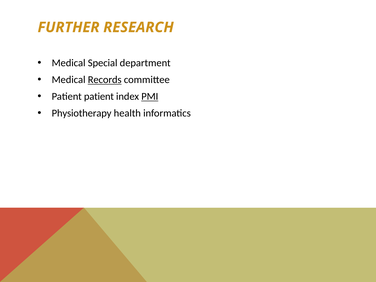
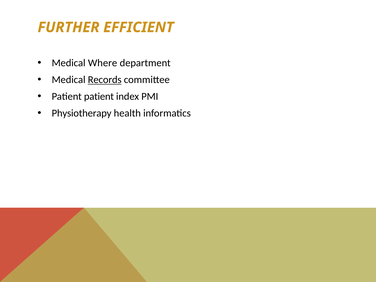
RESEARCH: RESEARCH -> EFFICIENT (139, 27)
Special: Special -> Where (103, 63)
PMI underline: present -> none (150, 96)
